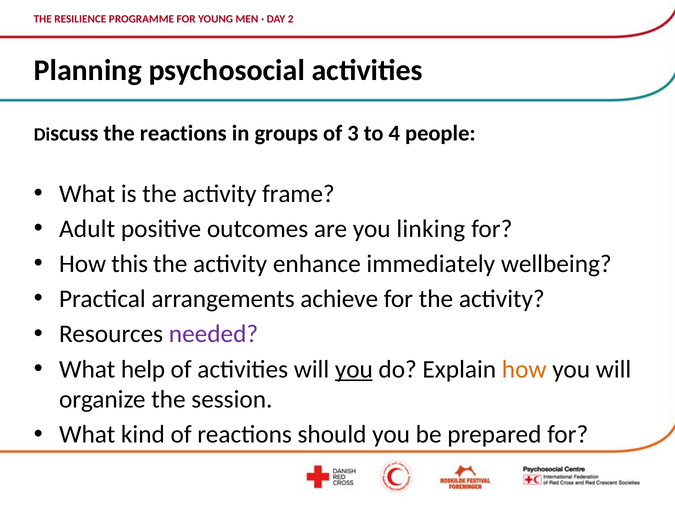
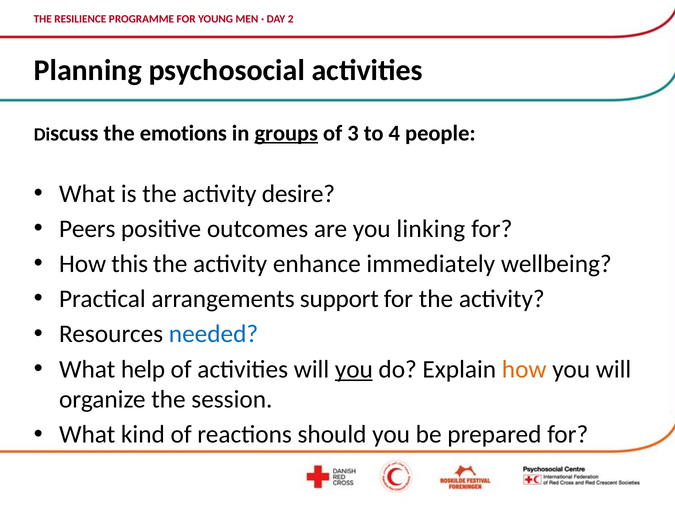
the reactions: reactions -> emotions (183, 133)
groups underline: none -> present (286, 133)
frame: frame -> desire (298, 194)
Adult: Adult -> Peers (87, 229)
achieve: achieve -> support (339, 299)
needed colour: purple -> blue (214, 334)
